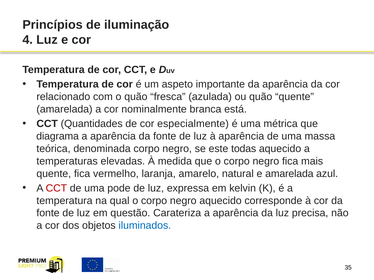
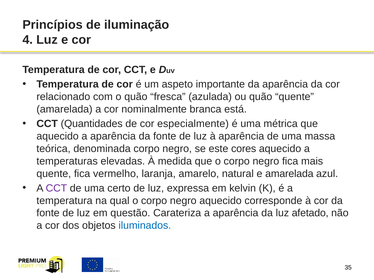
diagrama: diagrama -> aquecido (58, 136)
todas: todas -> cores (244, 149)
CCT colour: red -> purple (56, 188)
pode: pode -> certo (119, 188)
precisa: precisa -> afetado (310, 213)
